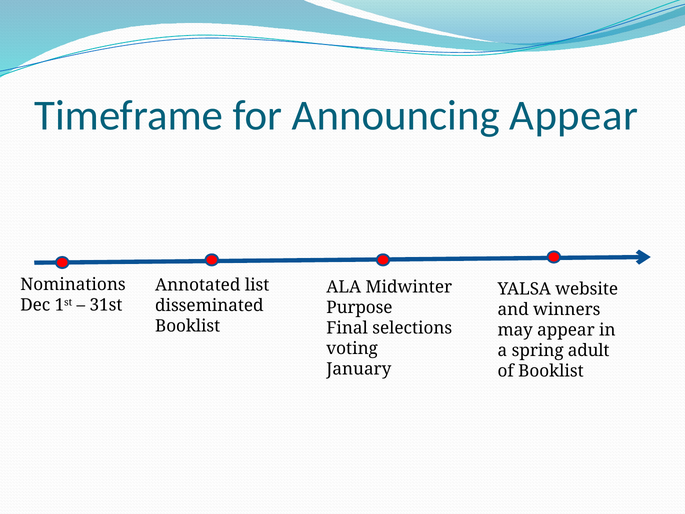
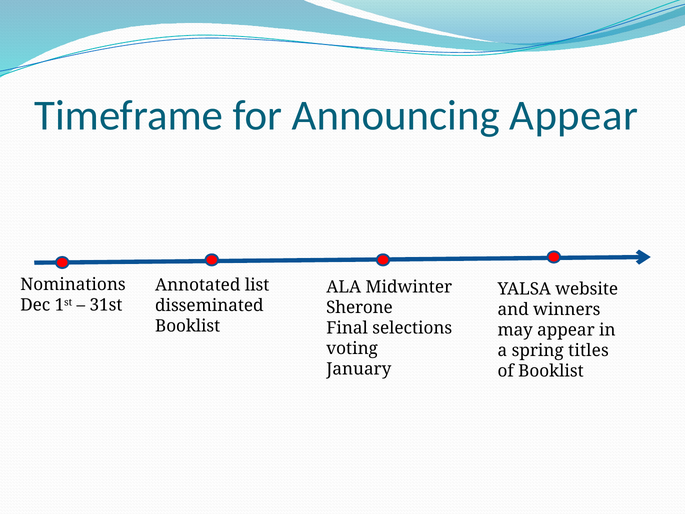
Purpose: Purpose -> Sherone (359, 307)
adult: adult -> titles (588, 350)
